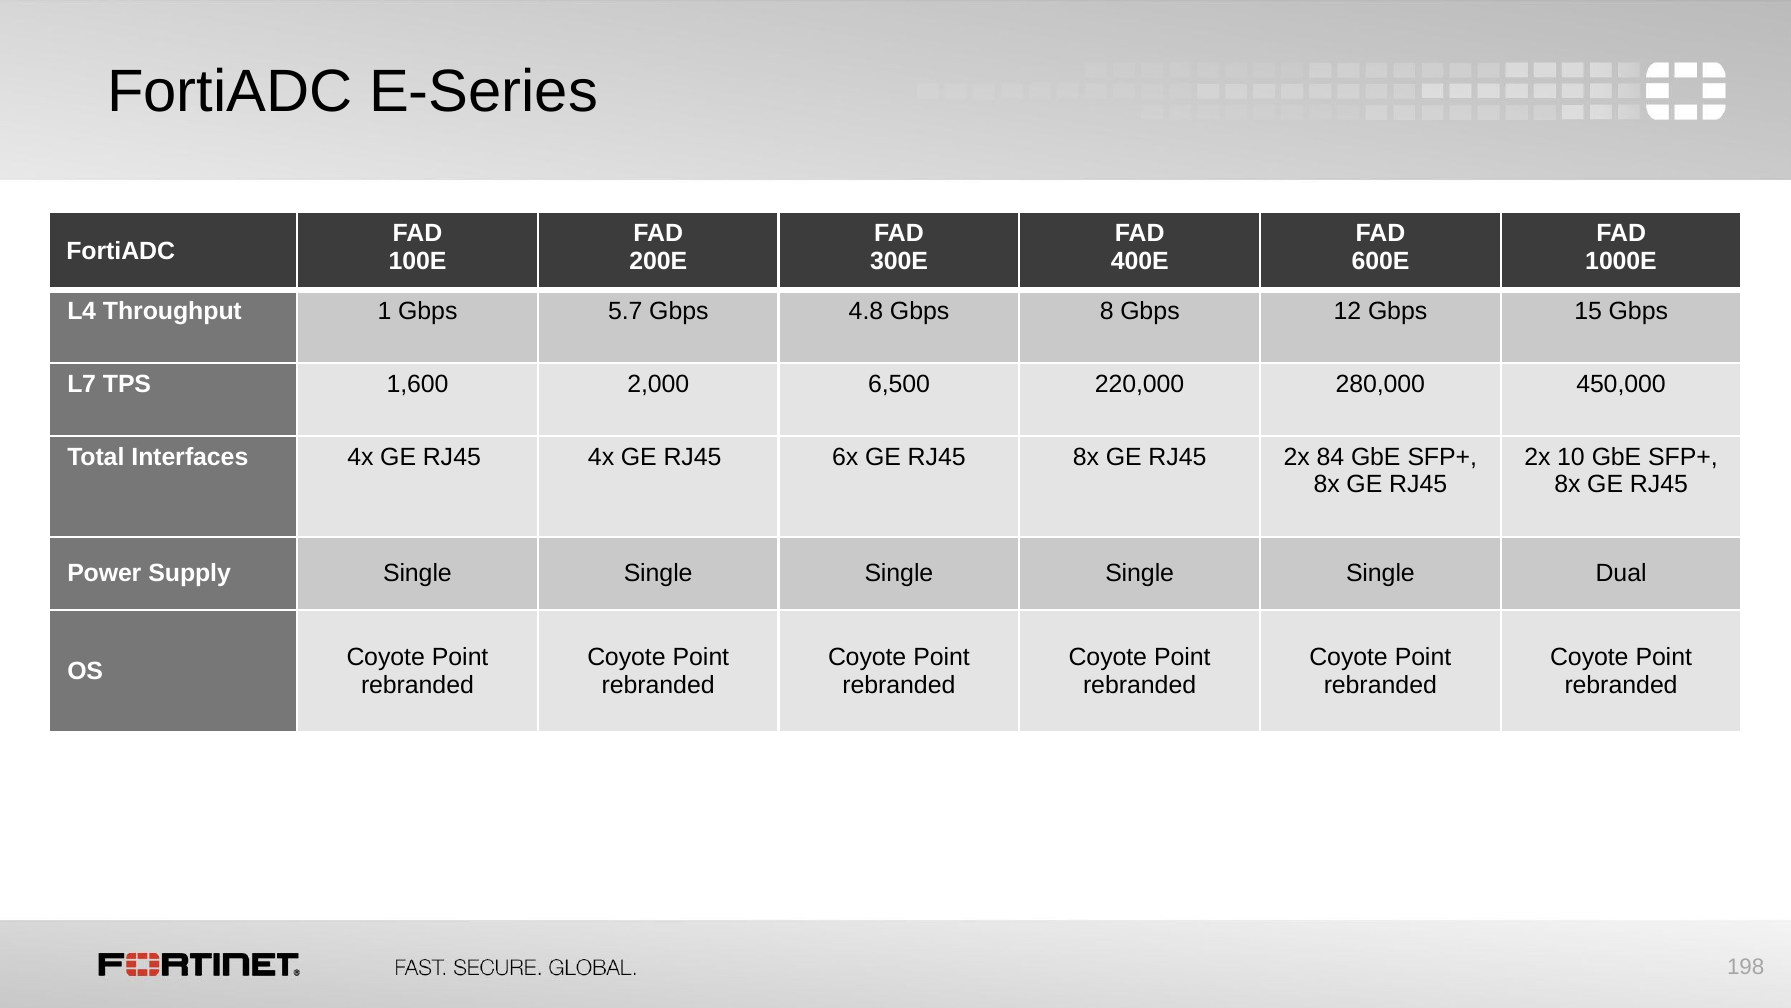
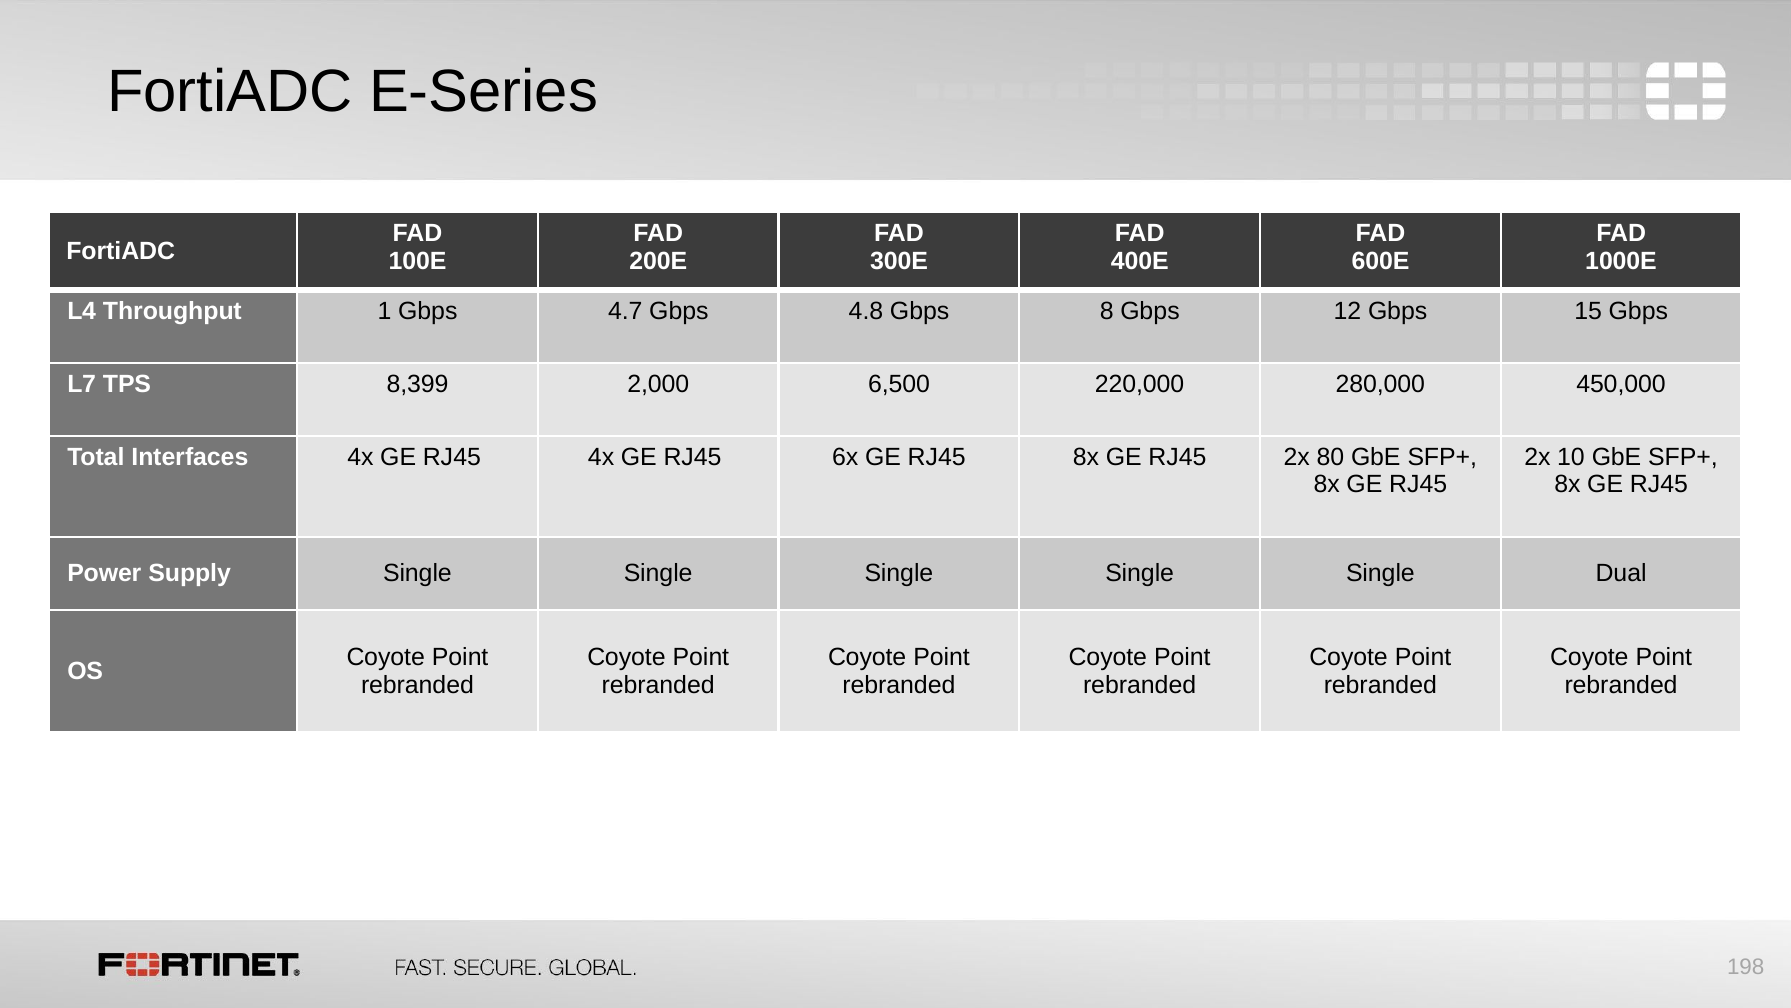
5.7: 5.7 -> 4.7 (625, 311)
1,600: 1,600 -> 8,399 (418, 384)
84: 84 -> 80 (1330, 457)
